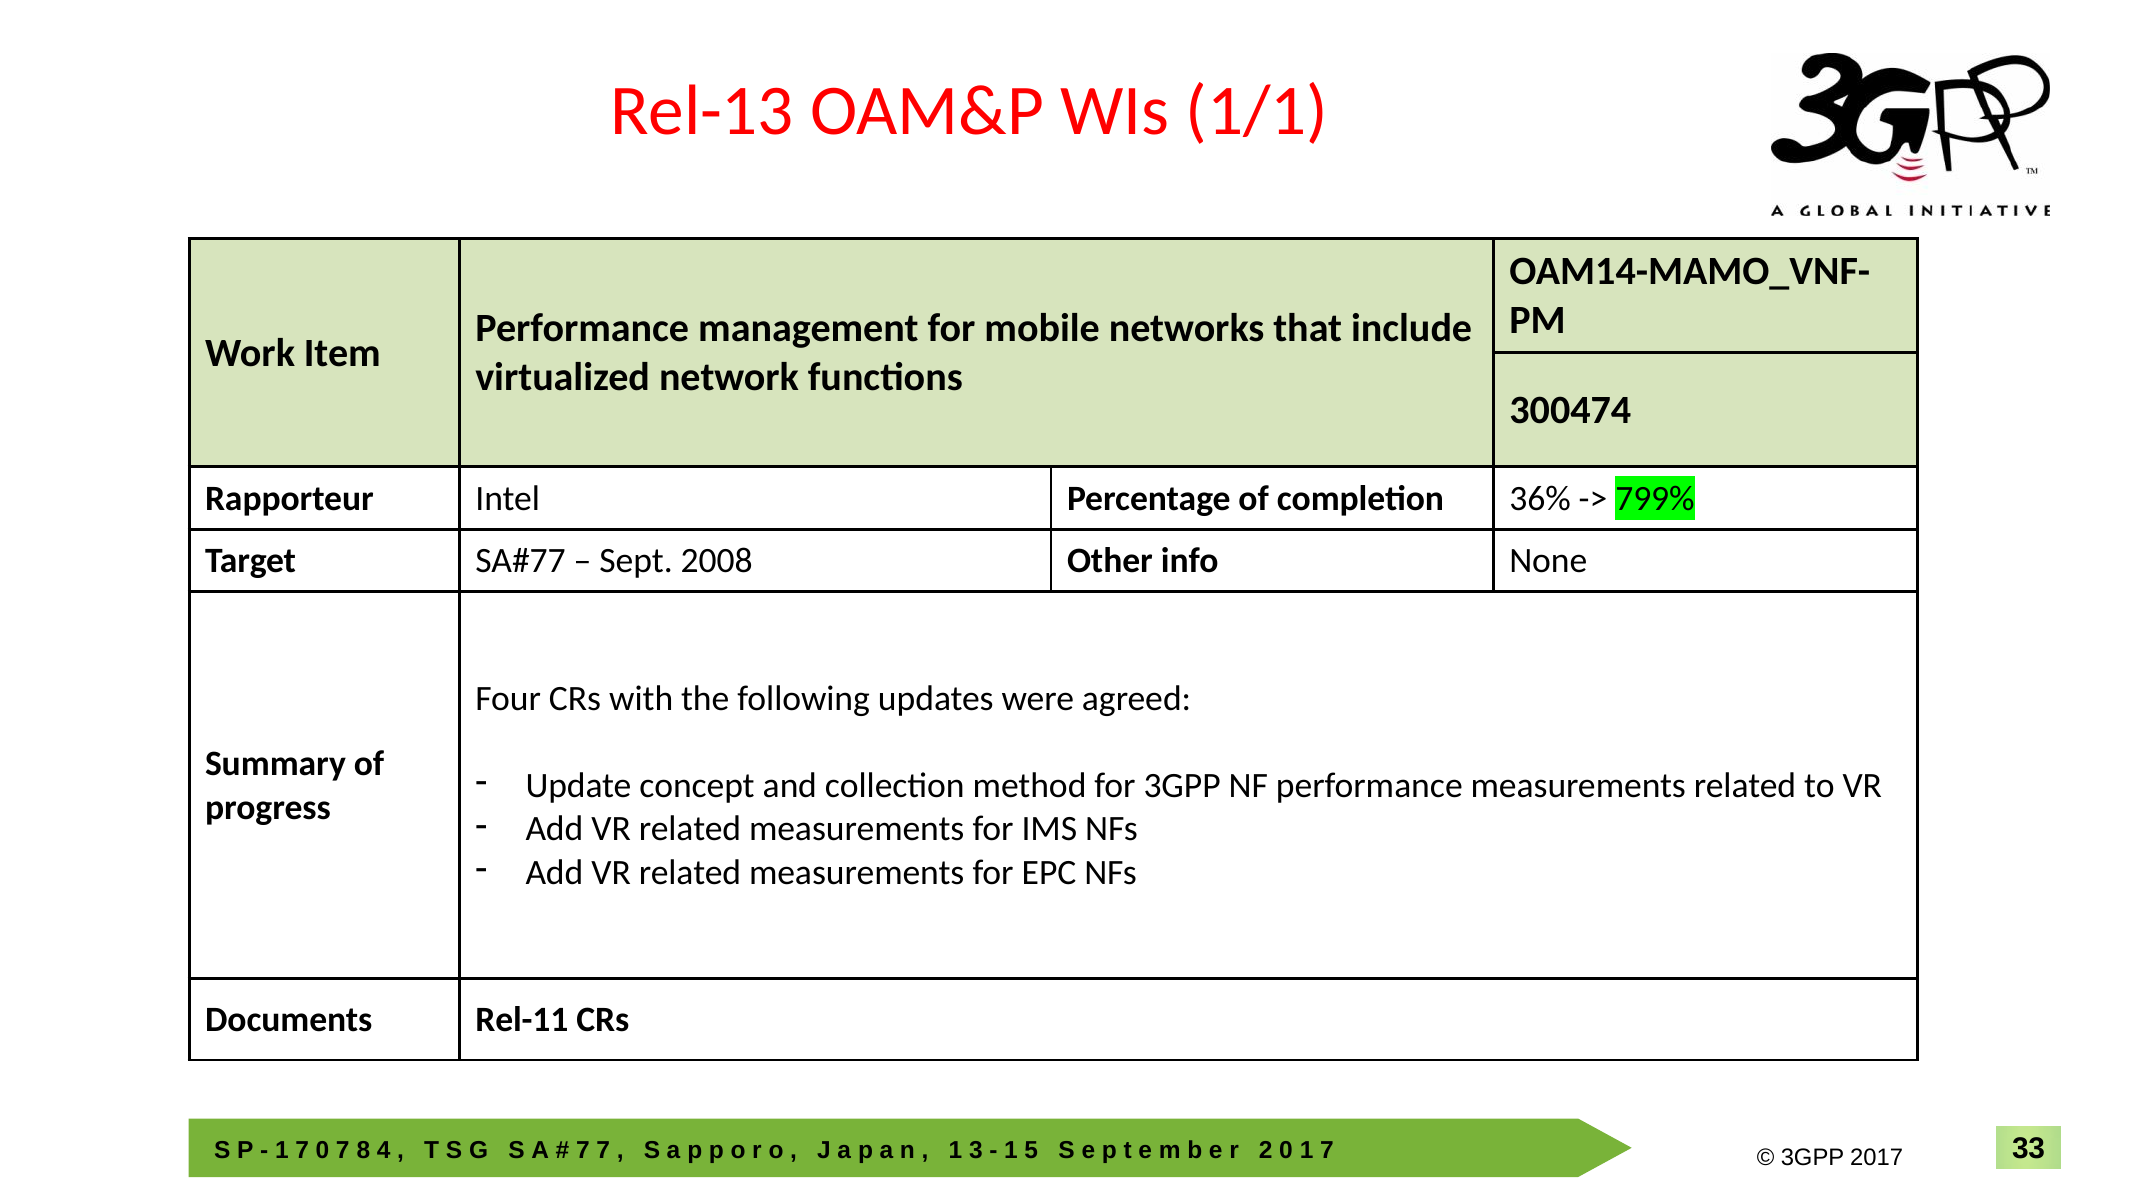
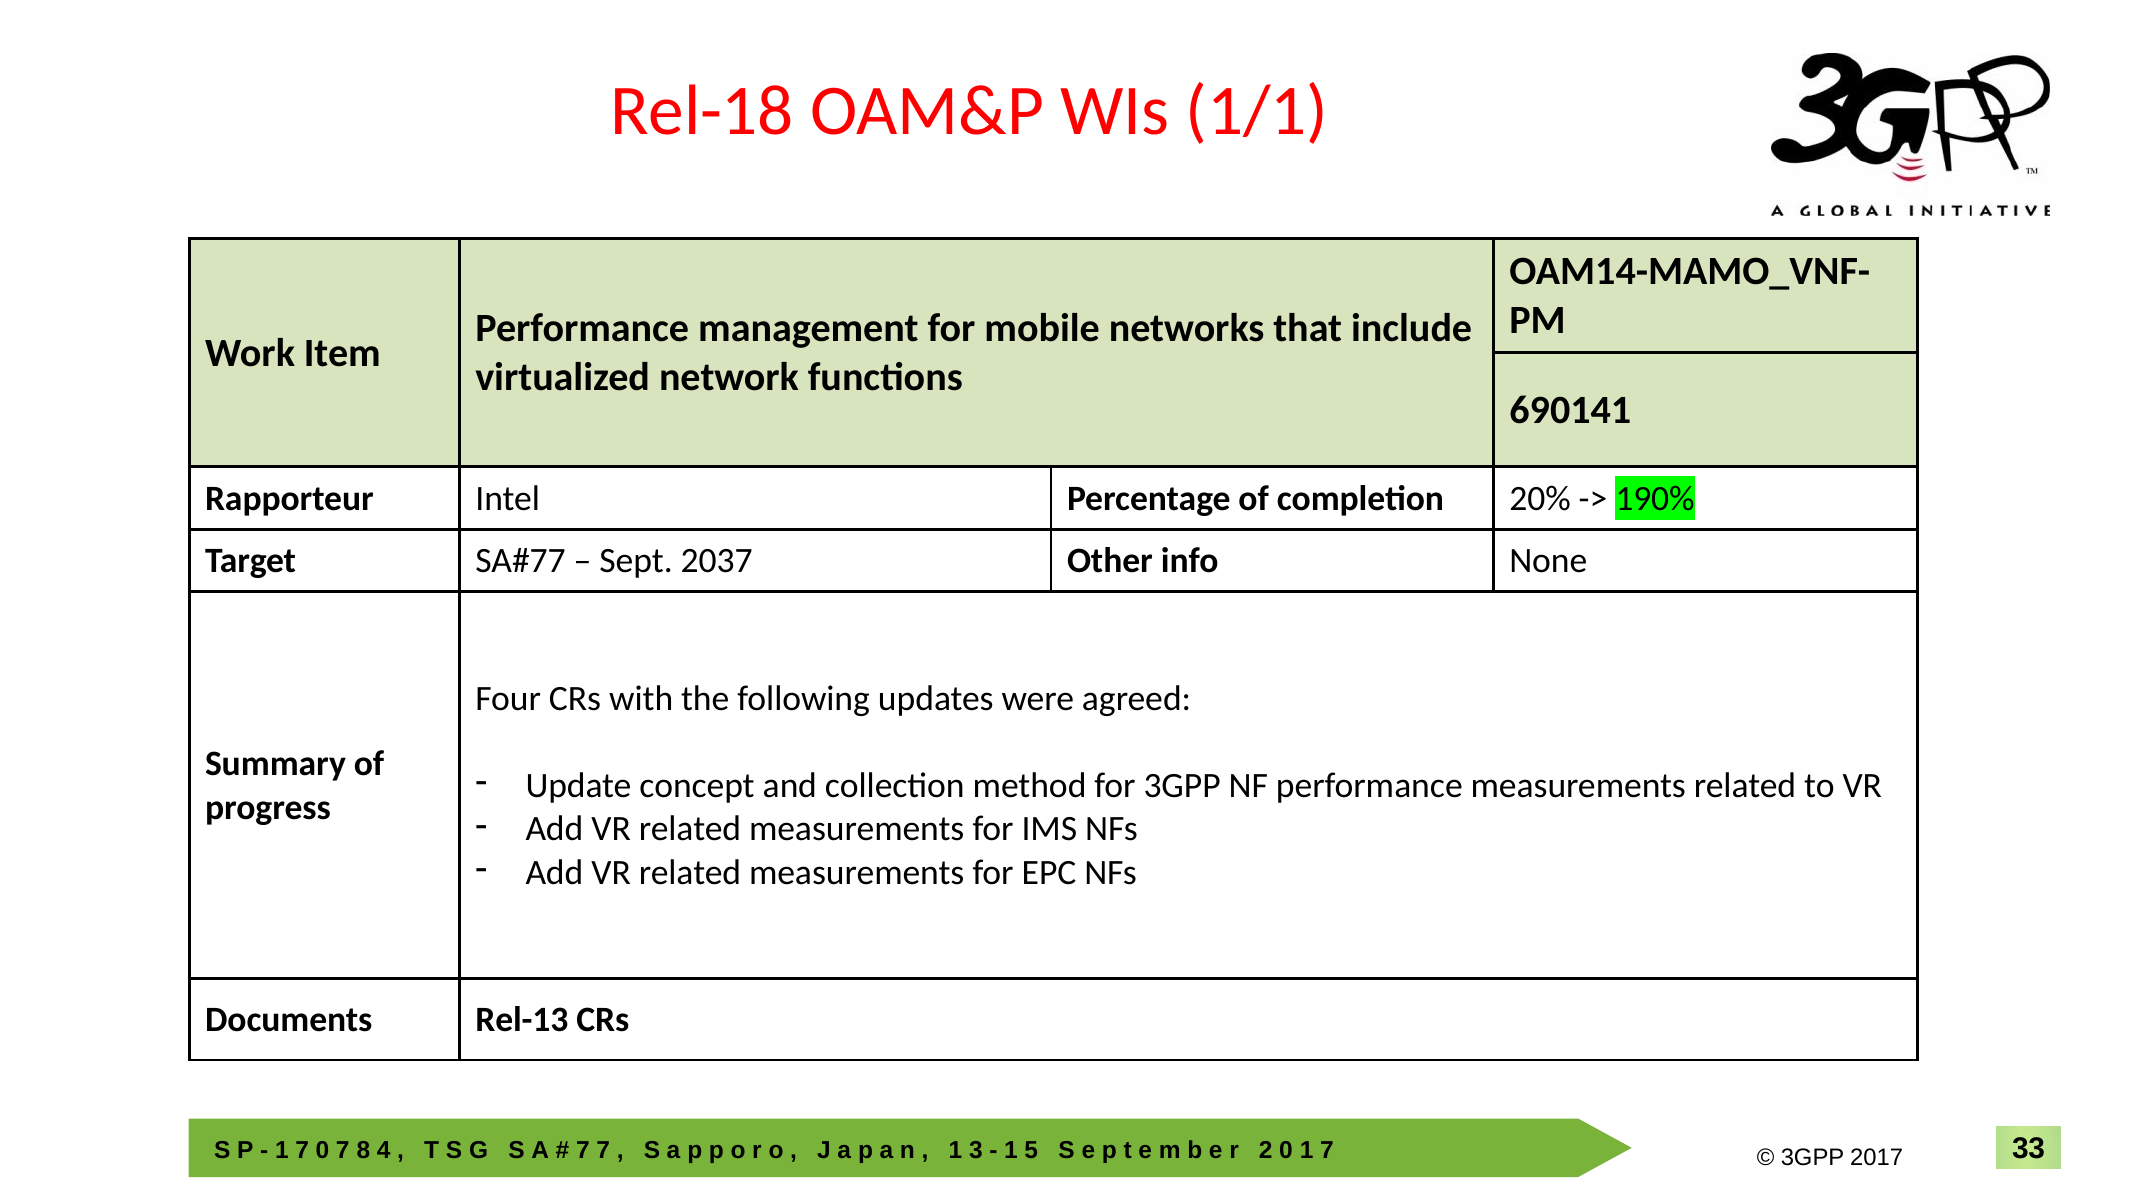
Rel-13: Rel-13 -> Rel-18 (702, 111)
300474: 300474 -> 690141 (1570, 410)
36%: 36% -> 20% (1540, 498)
799%: 799% -> 190% (1655, 498)
2008: 2008 -> 2037 (717, 561)
Rel-11: Rel-11 -> Rel-13 (522, 1020)
